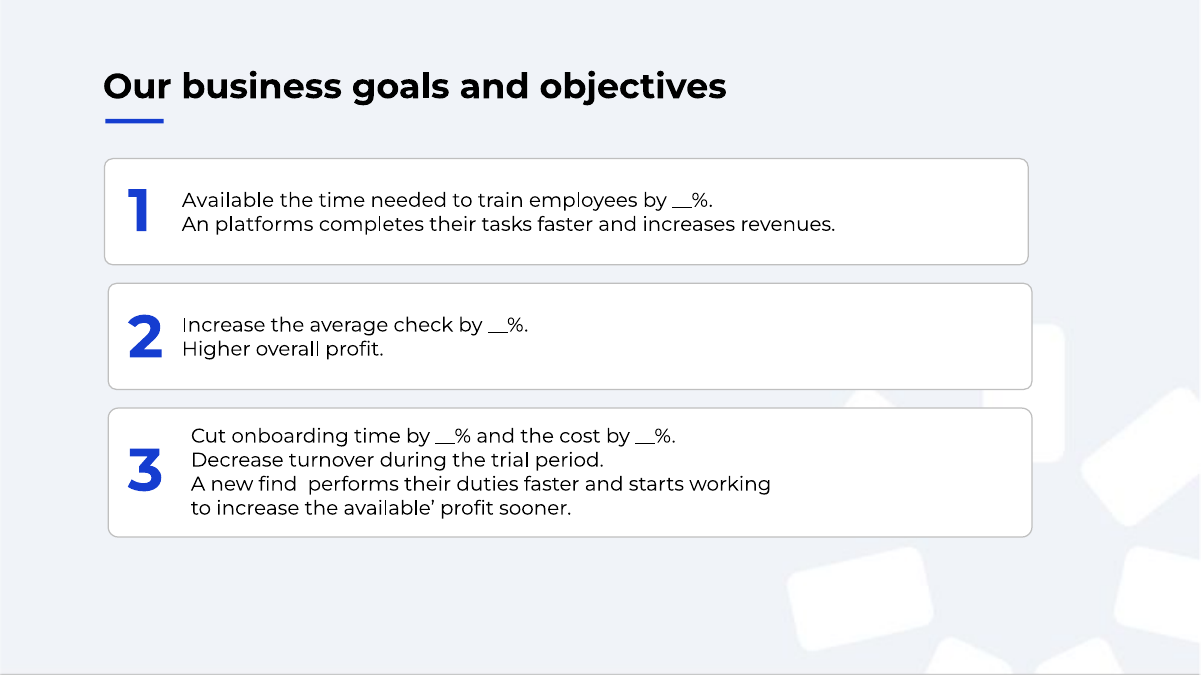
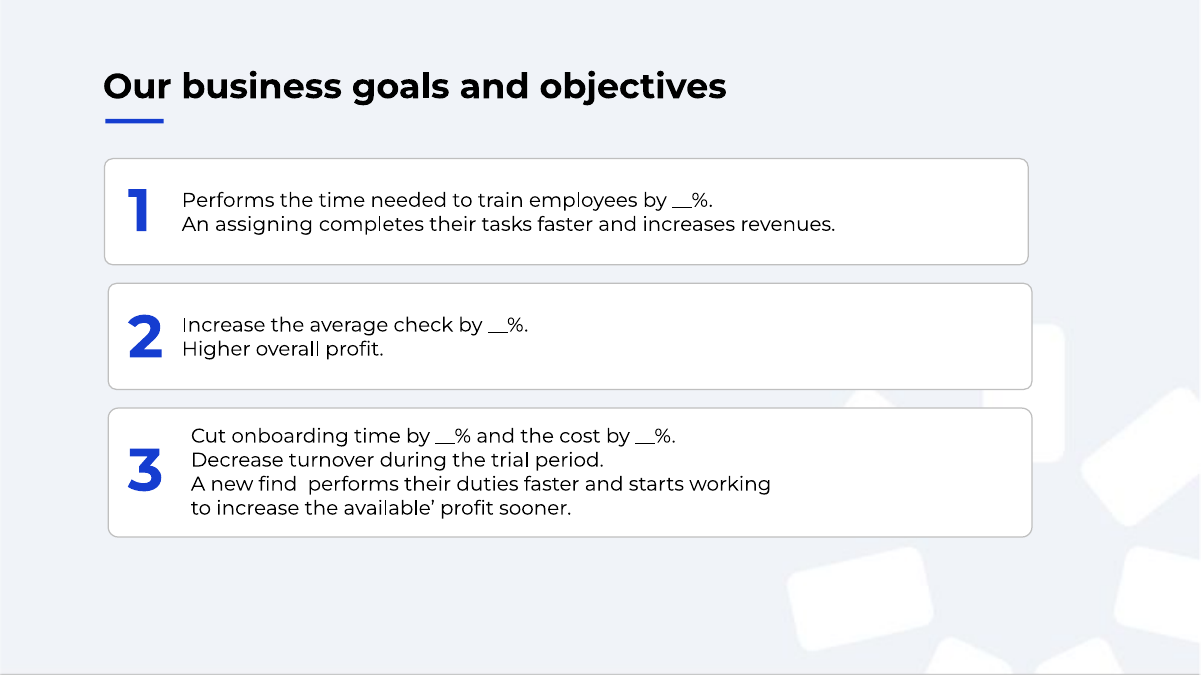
Available: Available -> Performs (228, 200)
platforms: platforms -> assigning (264, 224)
